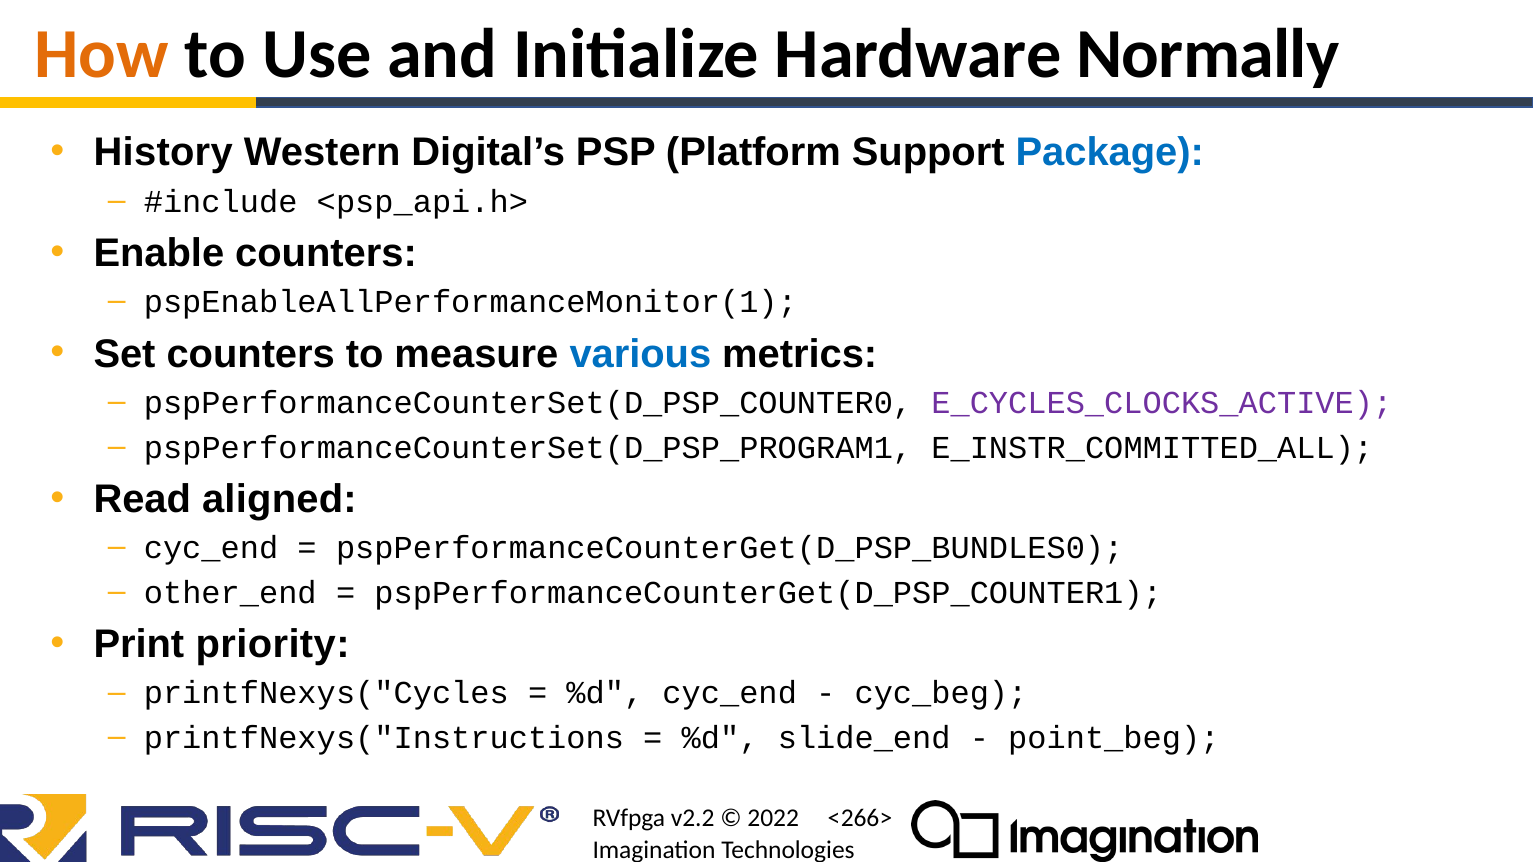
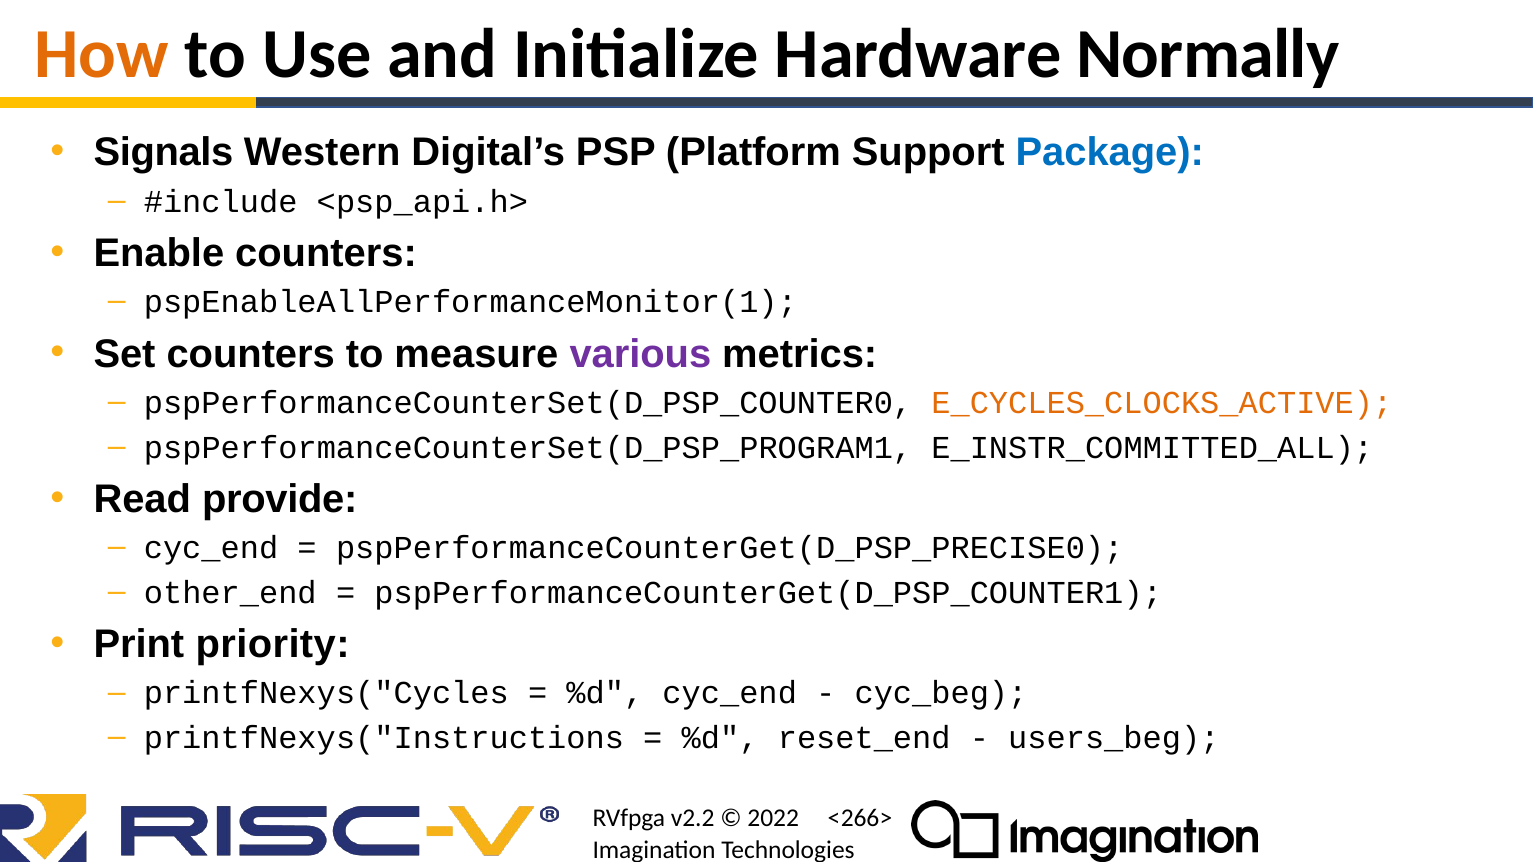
History: History -> Signals (163, 153)
various colour: blue -> purple (640, 354)
E_CYCLES_CLOCKS_ACTIVE colour: purple -> orange (1162, 403)
aligned: aligned -> provide (280, 499)
pspPerformanceCounterGet(D_PSP_BUNDLES0: pspPerformanceCounterGet(D_PSP_BUNDLES0 -> pspPerformanceCounterGet(D_PSP_PRECISE0 (730, 548)
slide_end: slide_end -> reset_end (864, 738)
point_beg: point_beg -> users_beg (1114, 738)
